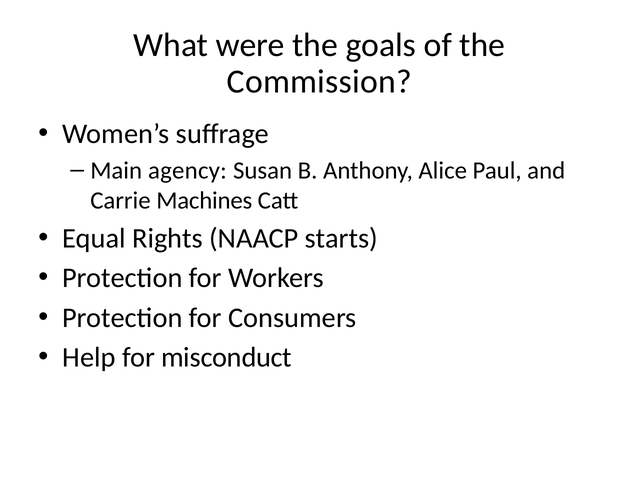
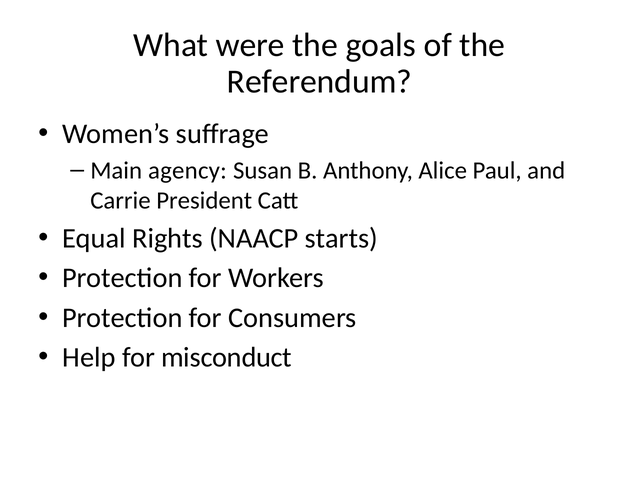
Commission: Commission -> Referendum (319, 82)
Machines: Machines -> President (204, 201)
